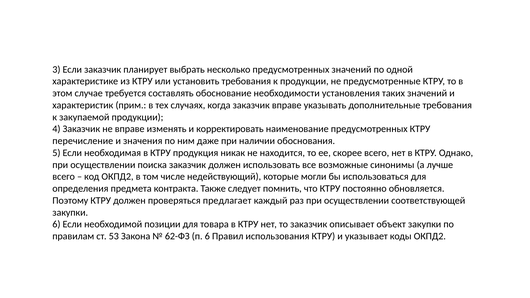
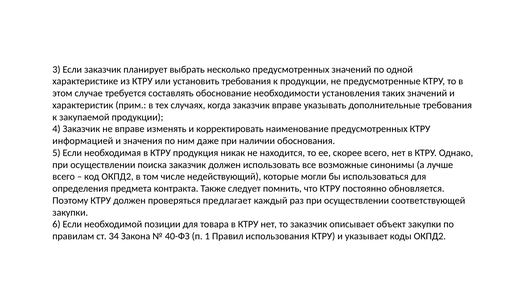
перечисление: перечисление -> информацией (83, 141)
53: 53 -> 34 (114, 236)
62-ФЗ: 62-ФЗ -> 40-ФЗ (177, 236)
п 6: 6 -> 1 (207, 236)
